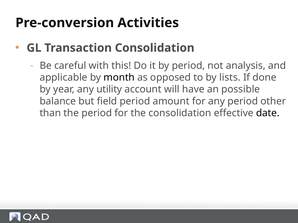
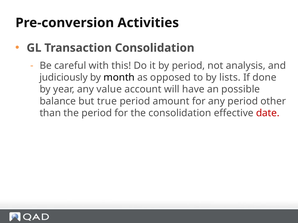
applicable: applicable -> judiciously (64, 78)
utility: utility -> value (109, 90)
field: field -> true (107, 101)
date colour: black -> red (268, 113)
